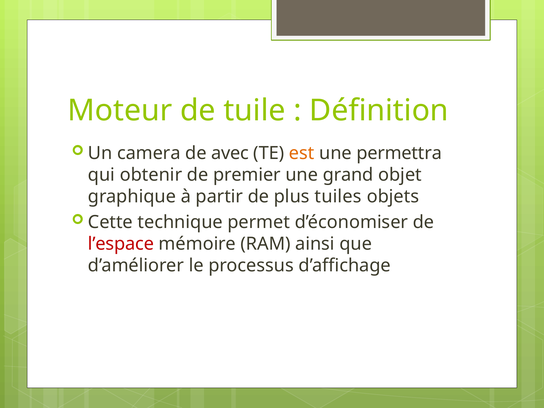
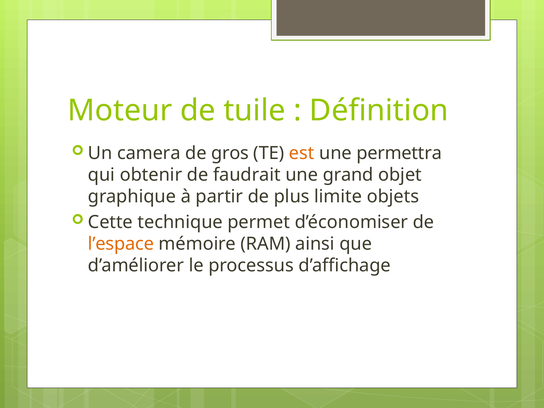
avec: avec -> gros (230, 153)
premier: premier -> faudrait (247, 175)
tuiles: tuiles -> limite (338, 197)
l’espace colour: red -> orange (121, 244)
